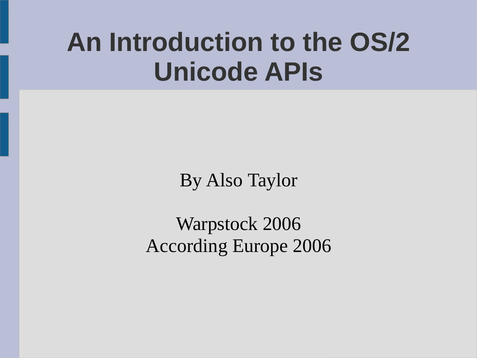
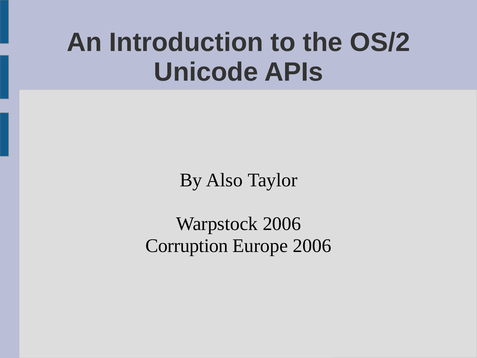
According: According -> Corruption (187, 246)
